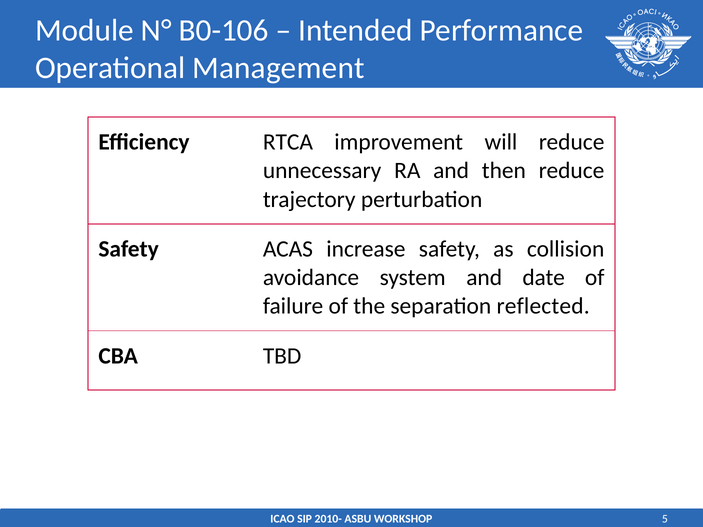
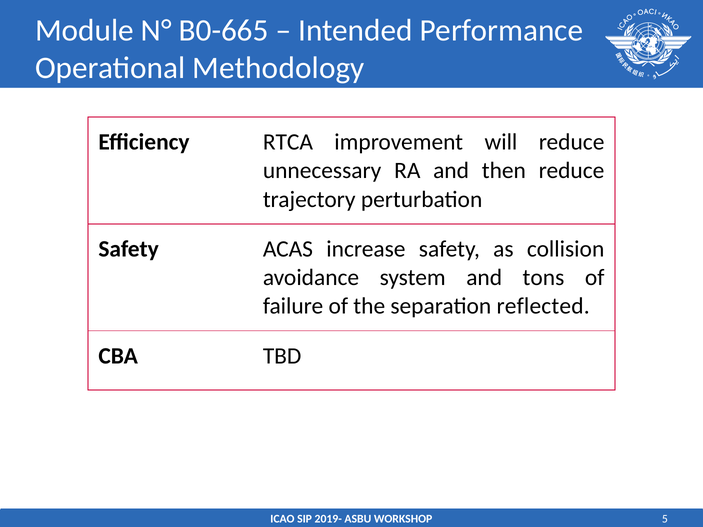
B0-106: B0-106 -> B0-665 (224, 30)
Management: Management -> Methodology (278, 68)
date: date -> tons (543, 278)
2010-: 2010- -> 2019- (328, 519)
